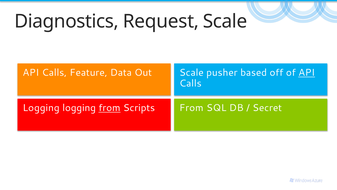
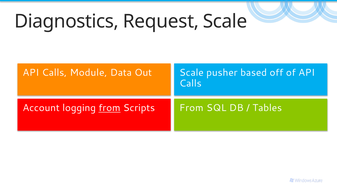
Feature: Feature -> Module (88, 73)
API underline: present -> none (307, 73)
Logging: Logging -> Account (41, 108)
Secret: Secret -> Tables (267, 108)
